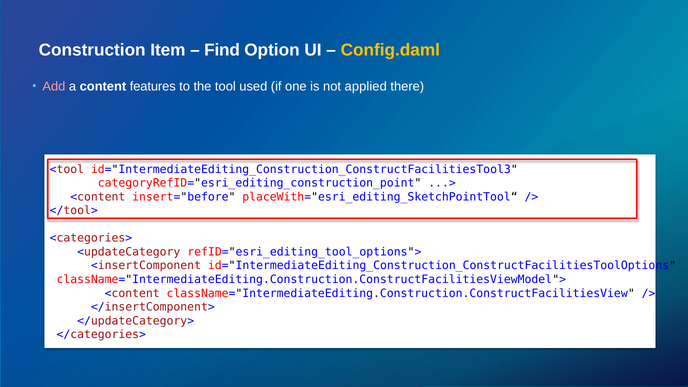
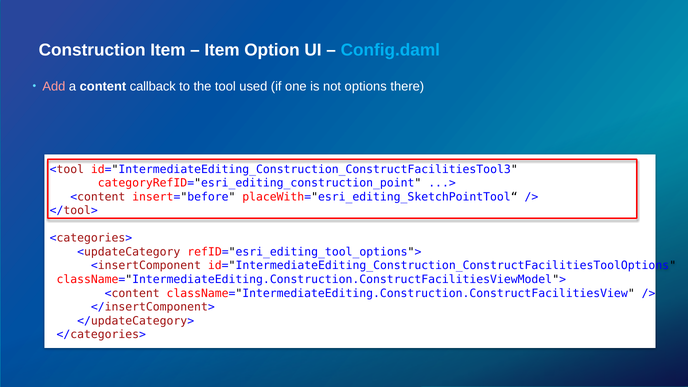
Find: Find -> Item (222, 50)
Config.daml colour: yellow -> light blue (390, 50)
features: features -> callback (153, 87)
applied: applied -> options (366, 87)
